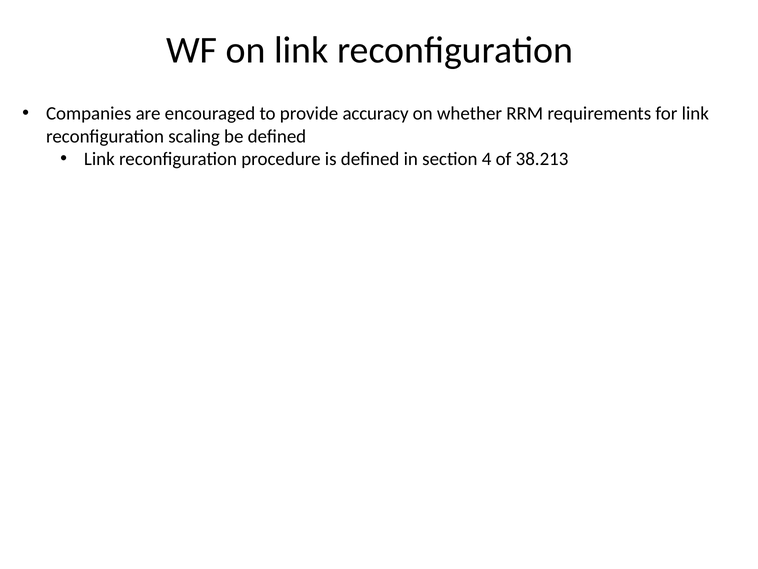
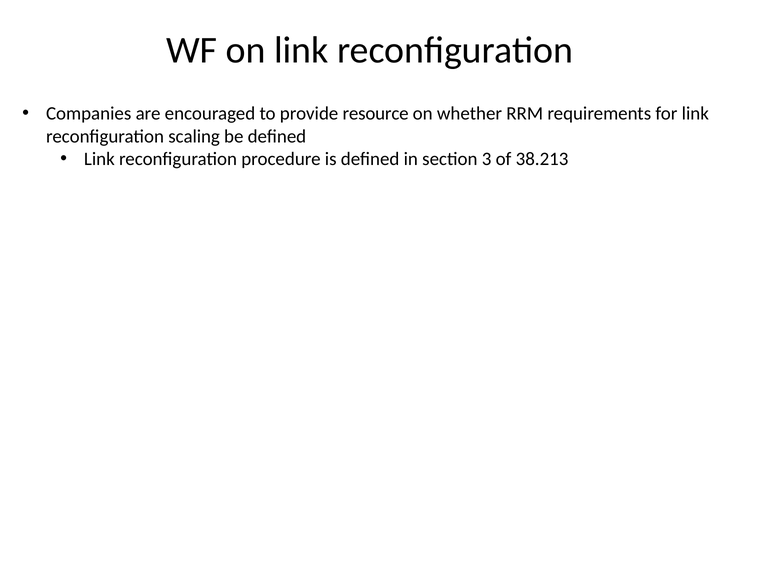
accuracy: accuracy -> resource (376, 114)
4: 4 -> 3 (487, 159)
